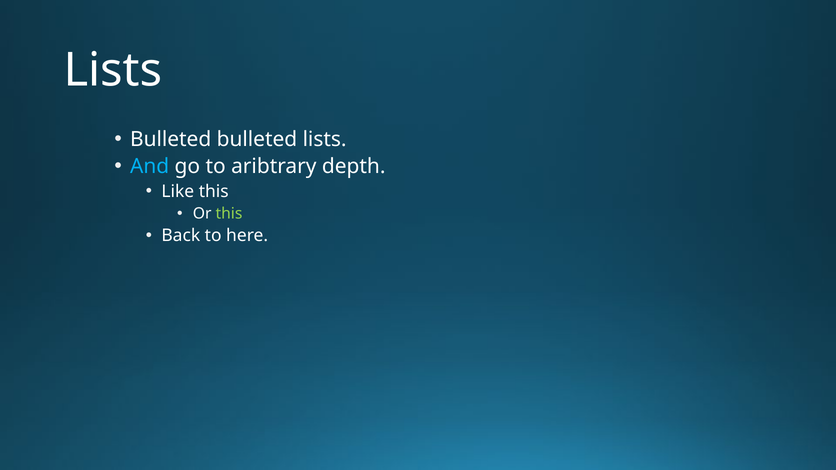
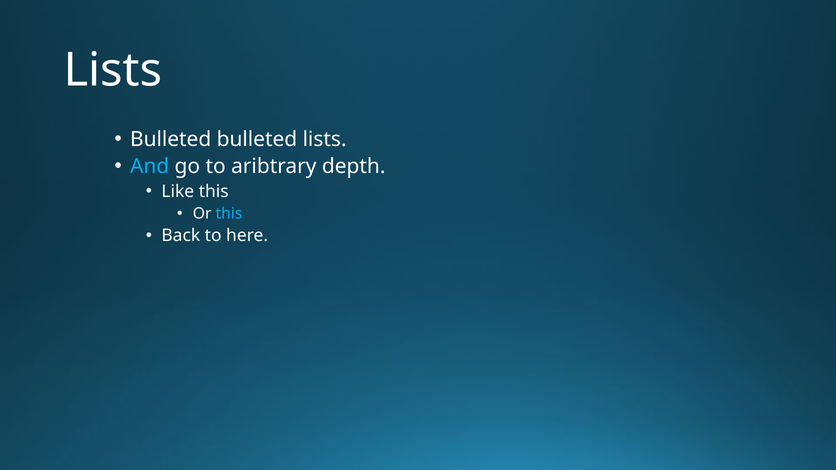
this colour: light green -> light blue (229, 214)
